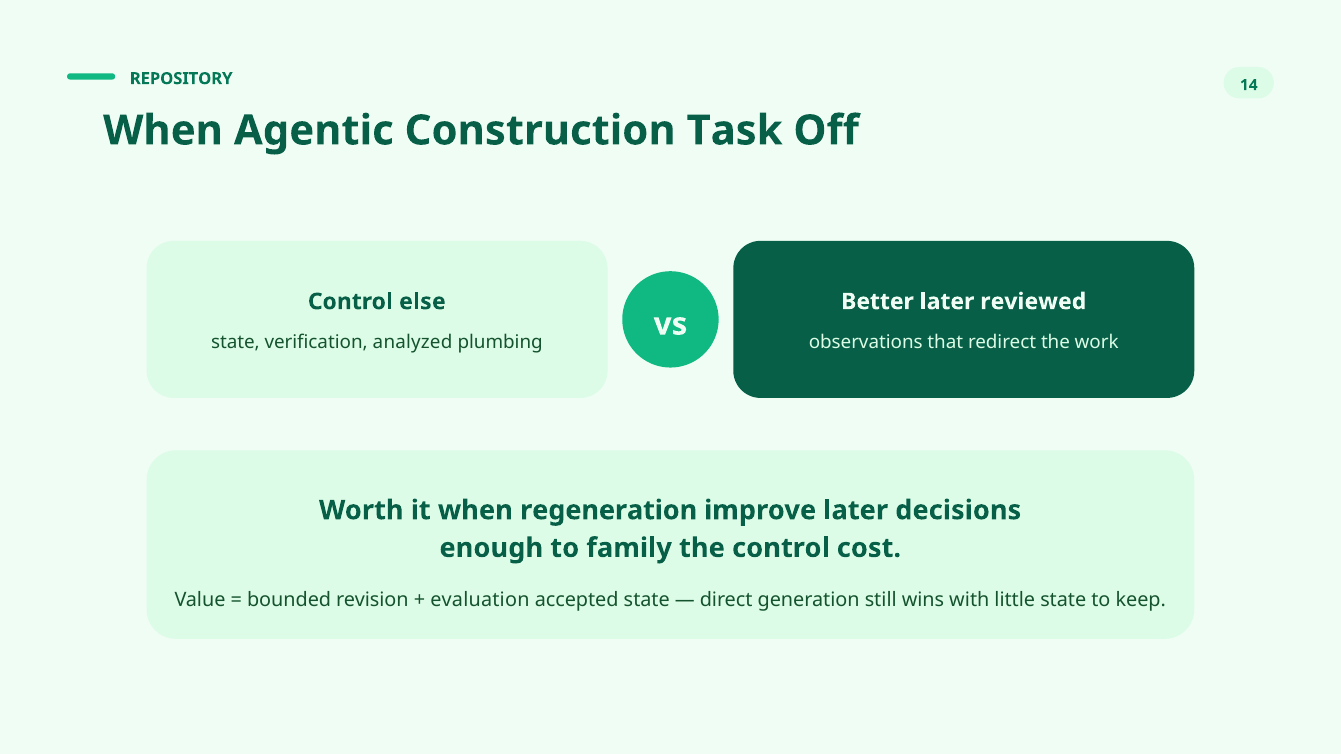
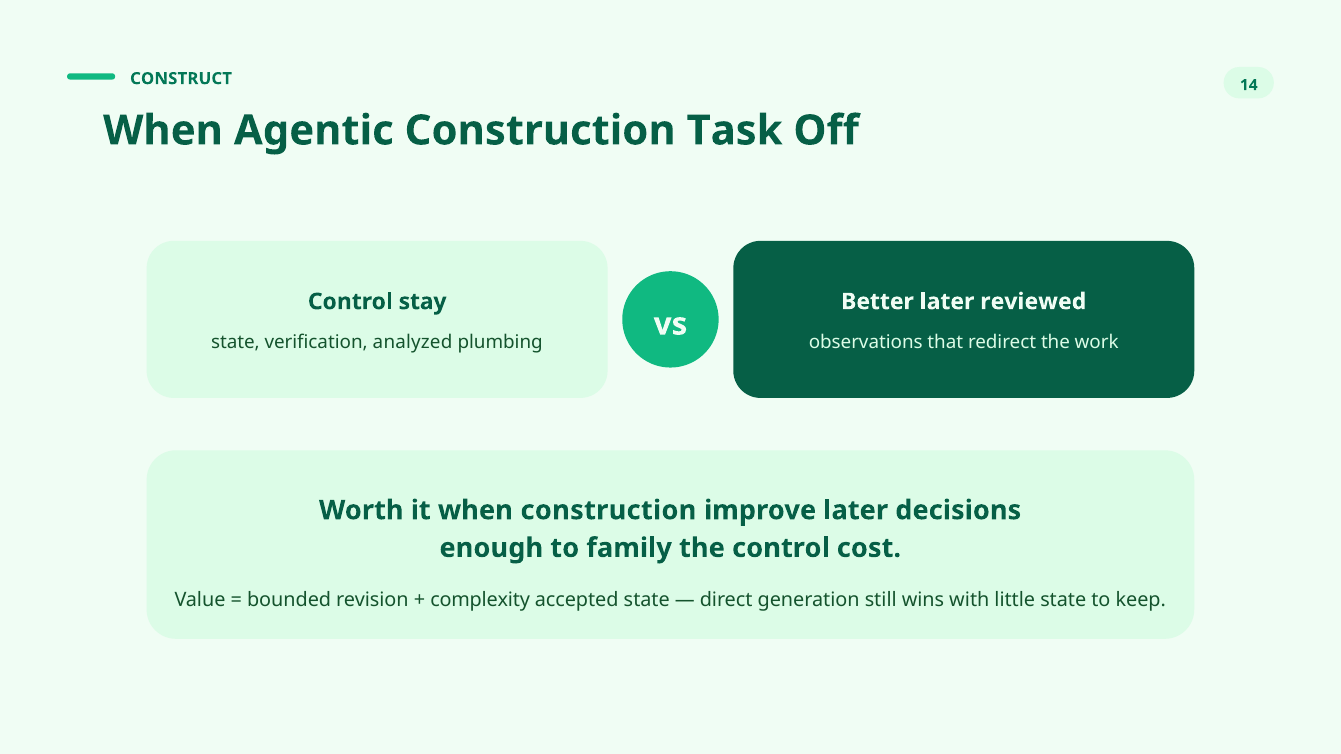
REPOSITORY: REPOSITORY -> CONSTRUCT (181, 79)
else: else -> stay (423, 302)
when regeneration: regeneration -> construction (608, 511)
evaluation: evaluation -> complexity (480, 600)
